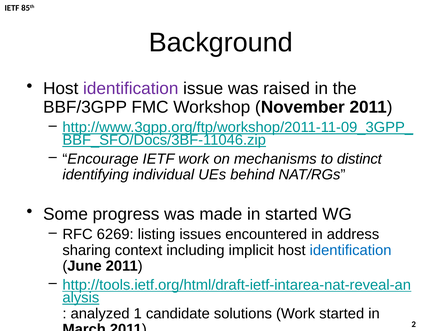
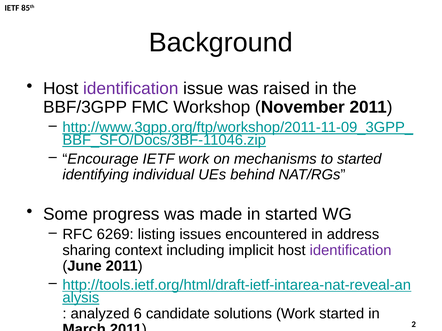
to distinct: distinct -> started (359, 159)
identification colour: blue -> purple (351, 251)
1: 1 -> 6 (138, 314)
